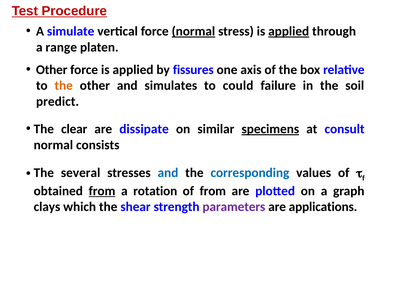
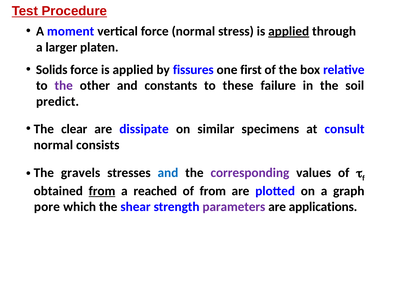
simulate: simulate -> moment (71, 31)
normal underline: present -> none (193, 31)
range: range -> larger (61, 47)
Other: Other -> Solids (52, 70)
axis: axis -> first (251, 70)
the colour: orange -> purple (64, 86)
simulates: simulates -> constants (171, 86)
could: could -> these (238, 86)
specimens underline: present -> none (270, 129)
several: several -> gravels (81, 173)
corresponding colour: blue -> purple (250, 173)
rotation: rotation -> reached (155, 191)
clays: clays -> pore (47, 207)
